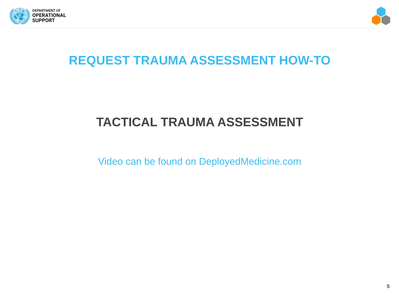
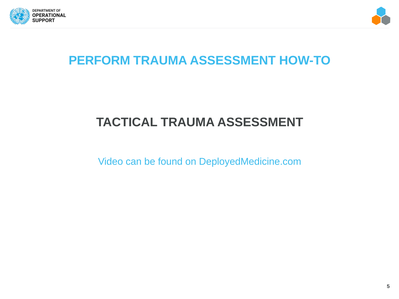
REQUEST: REQUEST -> PERFORM (99, 61)
